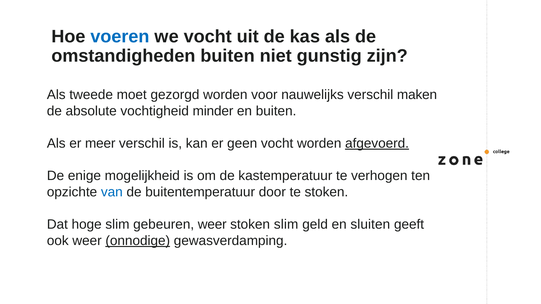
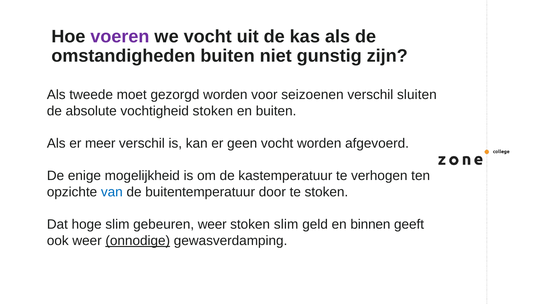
voeren colour: blue -> purple (120, 37)
nauwelijks: nauwelijks -> seizoenen (312, 95)
maken: maken -> sluiten (417, 95)
vochtigheid minder: minder -> stoken (213, 111)
afgevoerd underline: present -> none (377, 143)
sluiten: sluiten -> binnen (370, 225)
